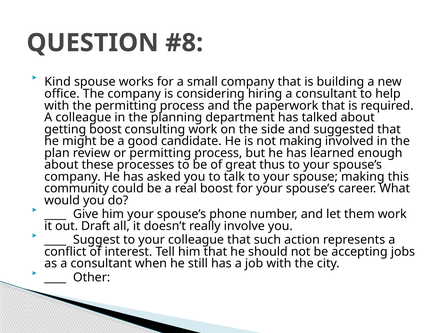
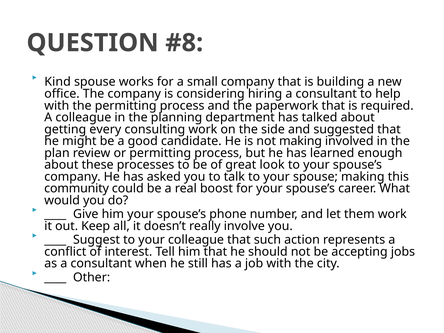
getting boost: boost -> every (105, 129)
thus: thus -> look (272, 165)
Draft: Draft -> Keep (96, 226)
